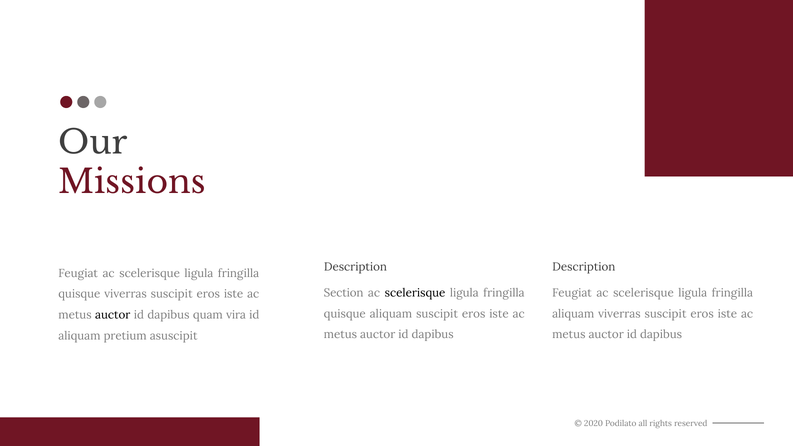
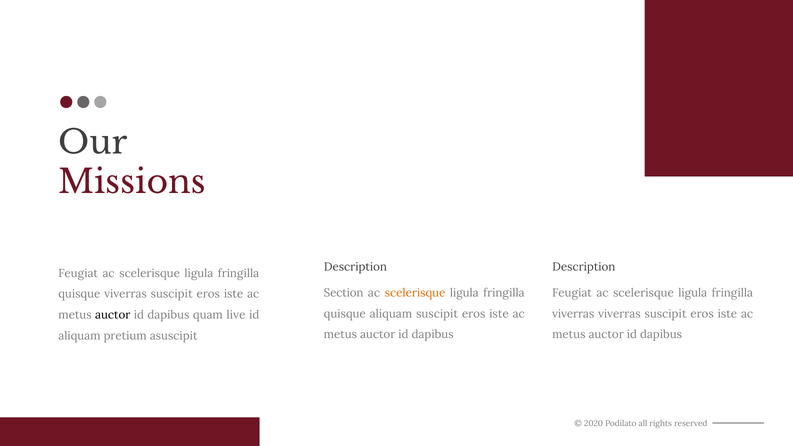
scelerisque colour: black -> orange (415, 293)
aliquam: aliquam -> viverras (573, 314)
vira: vira -> live (236, 315)
